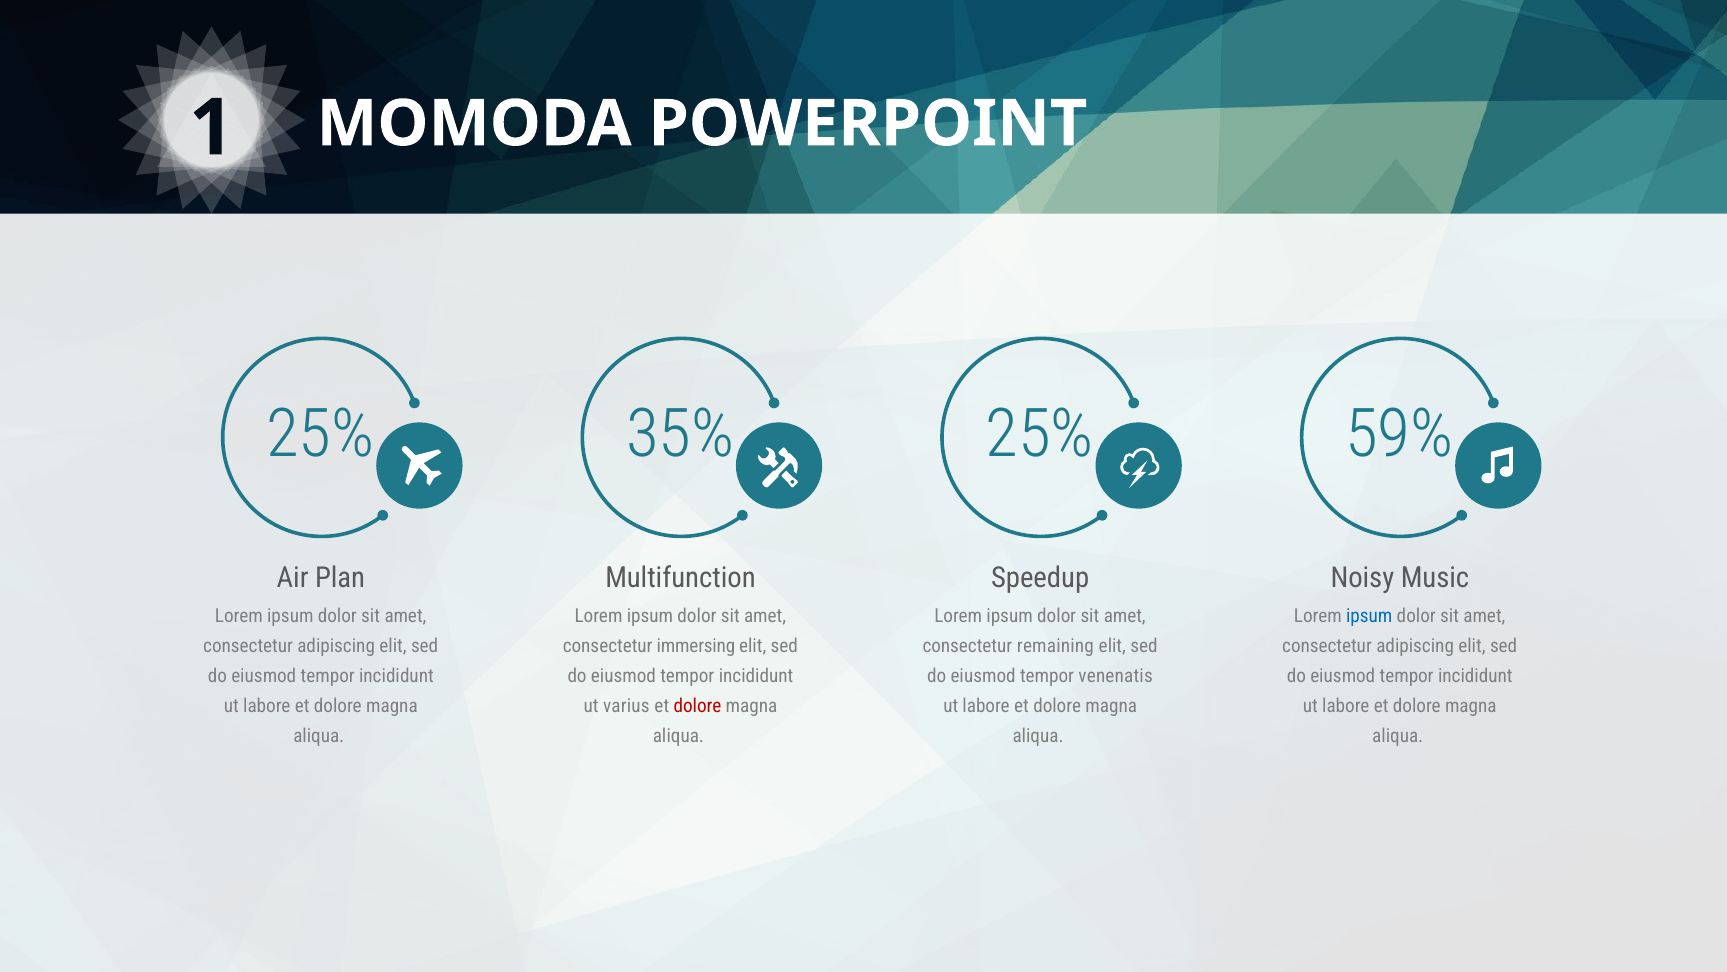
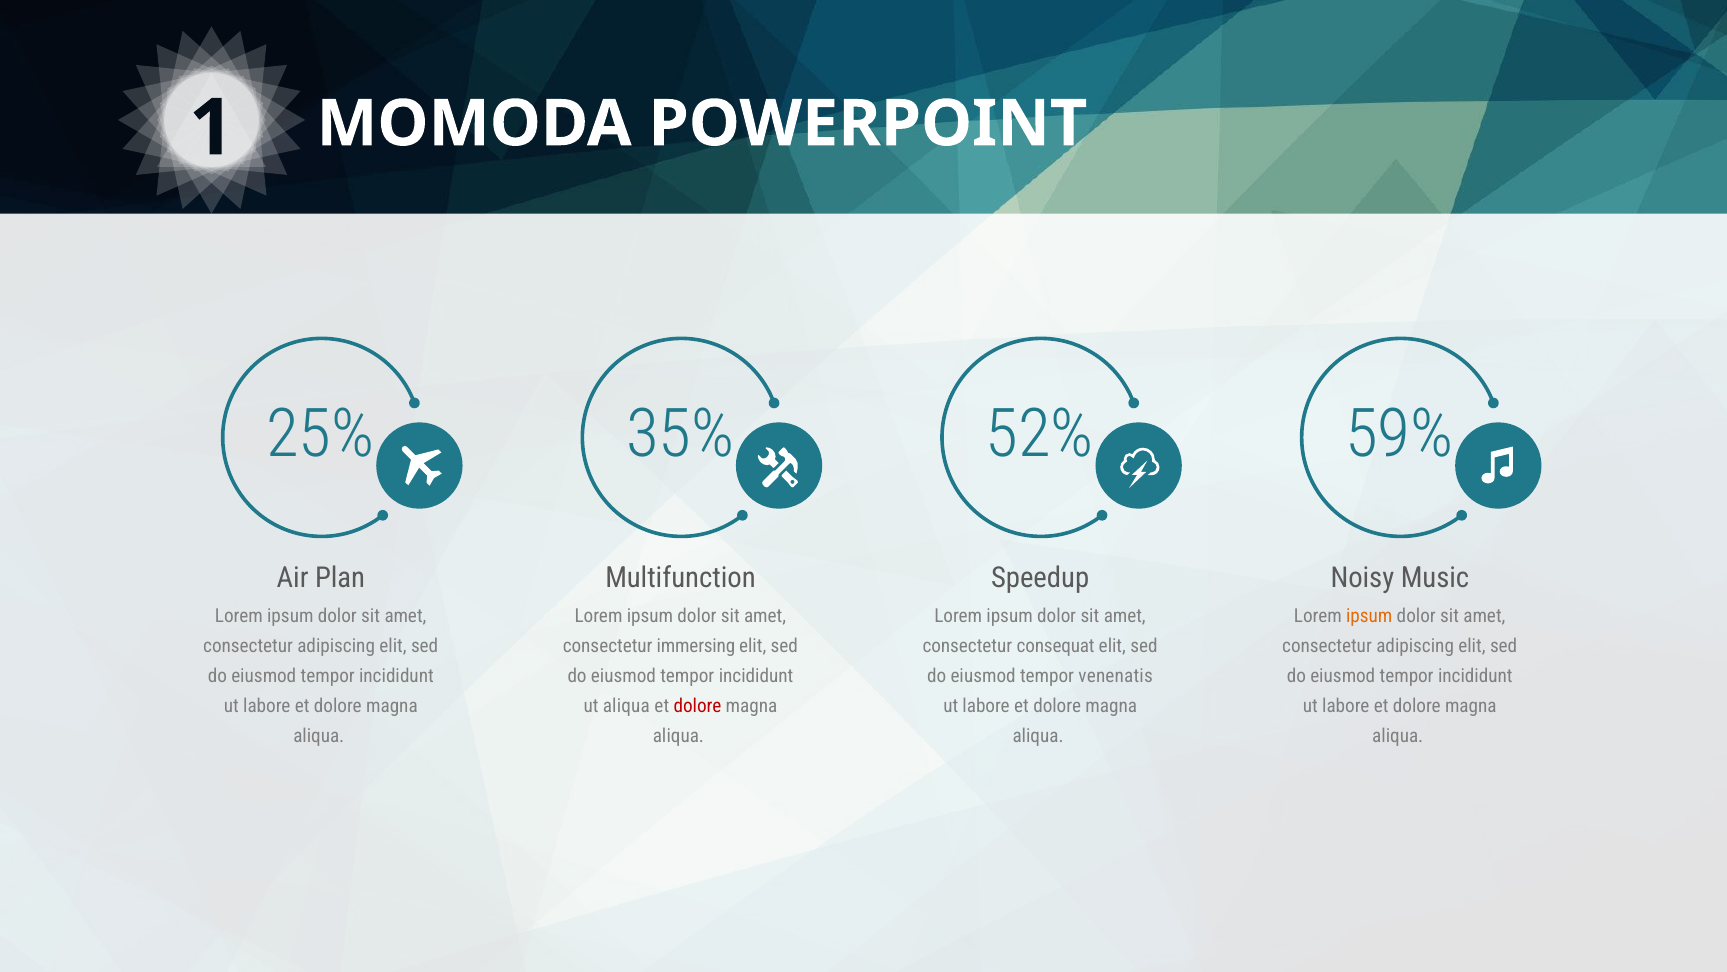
35% 25%: 25% -> 52% (1040, 434)
ipsum colour: blue -> orange (1369, 616)
remaining: remaining -> consequat (1056, 646)
ut varius: varius -> aliqua (626, 706)
